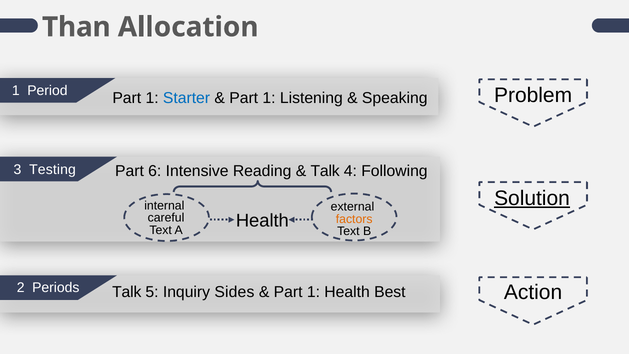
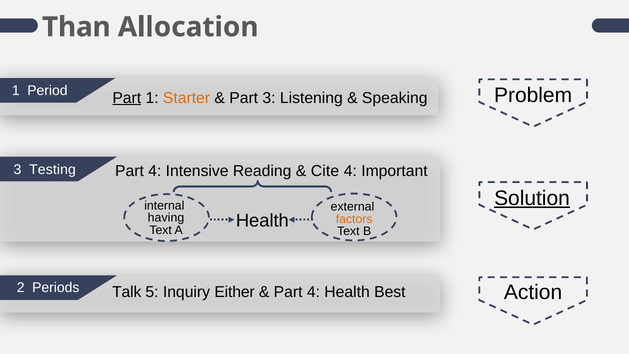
Part underline: none -> present (127, 98)
Starter colour: blue -> orange (187, 98)
1: 1 -> 3 (269, 98)
6: 6 -> 4 (155, 171)
Talk: Talk -> Cite (325, 171)
Following: Following -> Important (394, 171)
careful: careful -> having (166, 218)
Sides: Sides -> Either (235, 292)
1: 1 -> 4 (313, 292)
